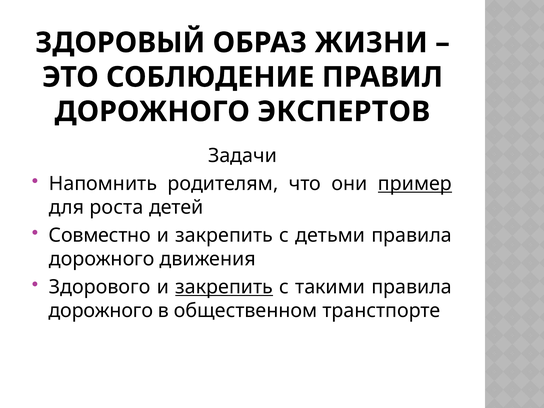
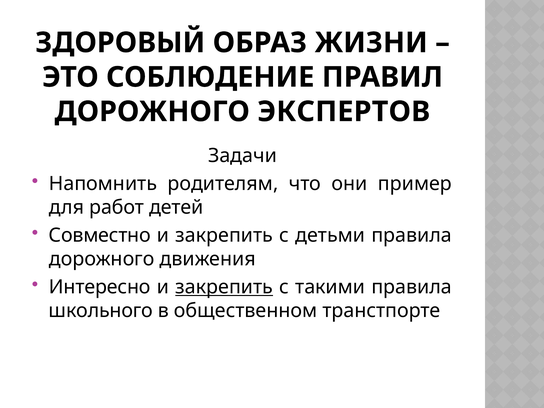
пример underline: present -> none (415, 184)
роста: роста -> работ (117, 207)
Здорового: Здорового -> Интересно (100, 287)
дорожного: дорожного -> школьного (101, 311)
